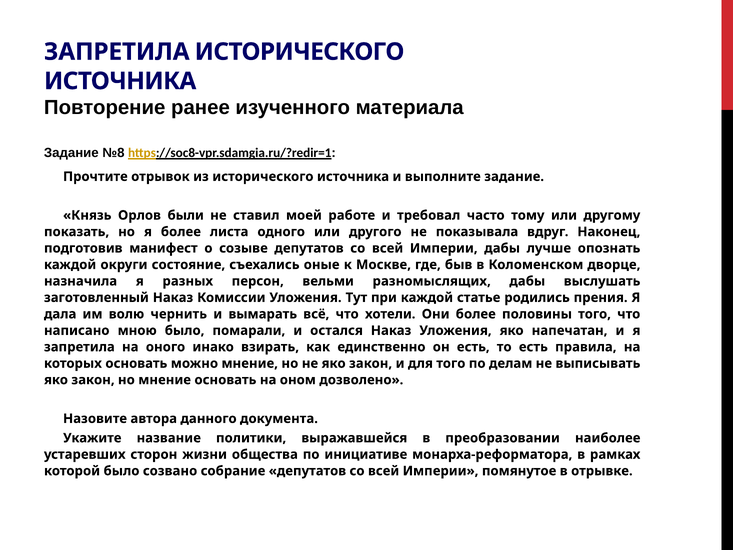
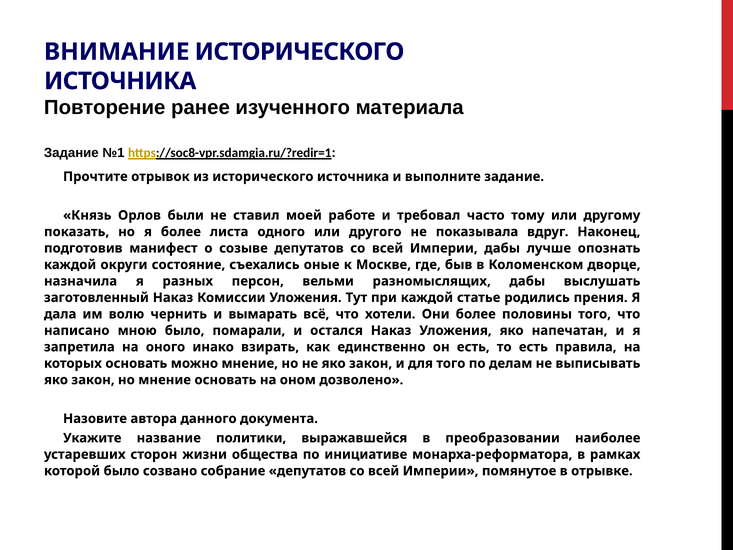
ЗАПРЕТИЛА: ЗАПРЕТИЛА -> ВНИМАНИЕ (117, 52)
№8: №8 -> №1 (113, 153)
